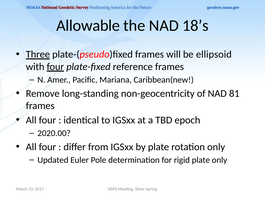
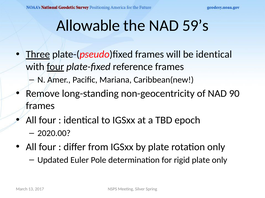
18’s: 18’s -> 59’s (195, 26)
be ellipsoid: ellipsoid -> identical (214, 55)
81: 81 -> 90 (234, 94)
